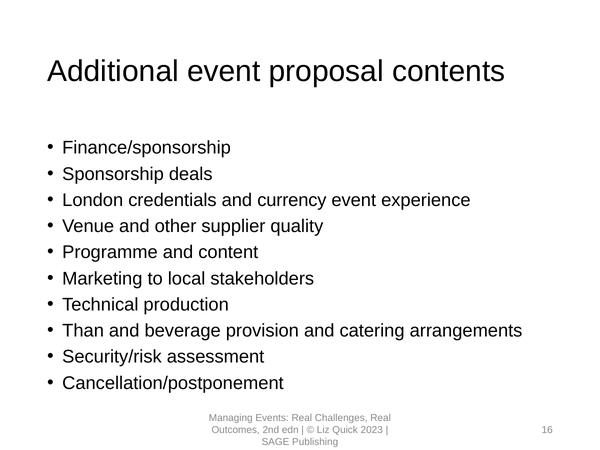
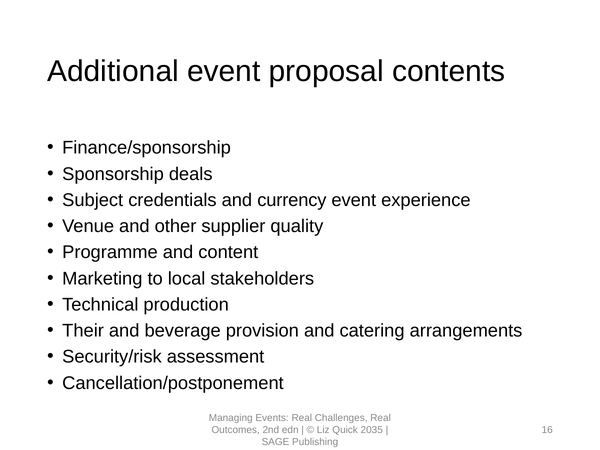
London: London -> Subject (93, 200)
Than: Than -> Their (83, 331)
2023: 2023 -> 2035 (372, 430)
